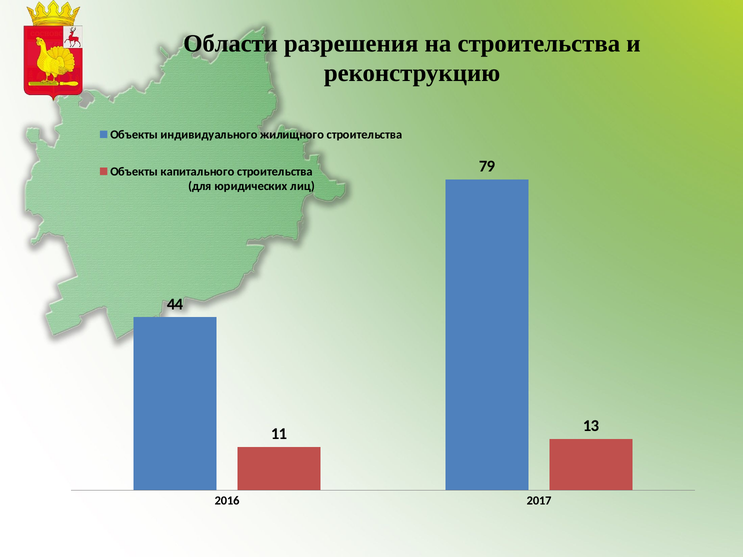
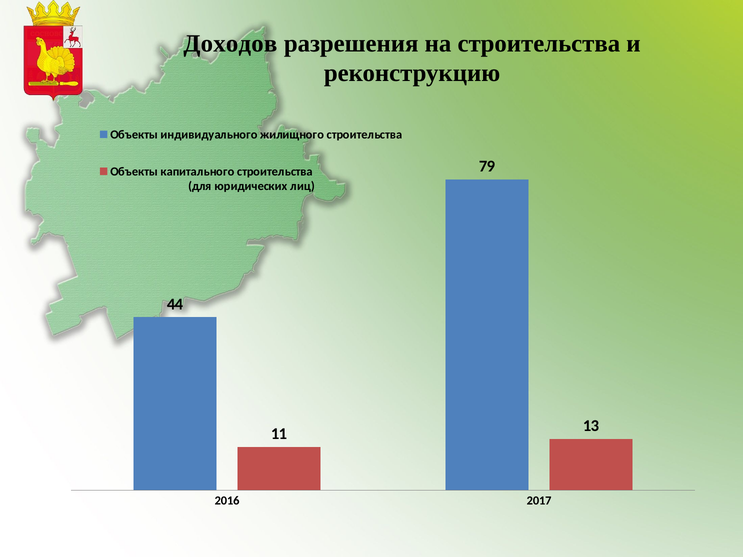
Области: Области -> Доходов (230, 43)
